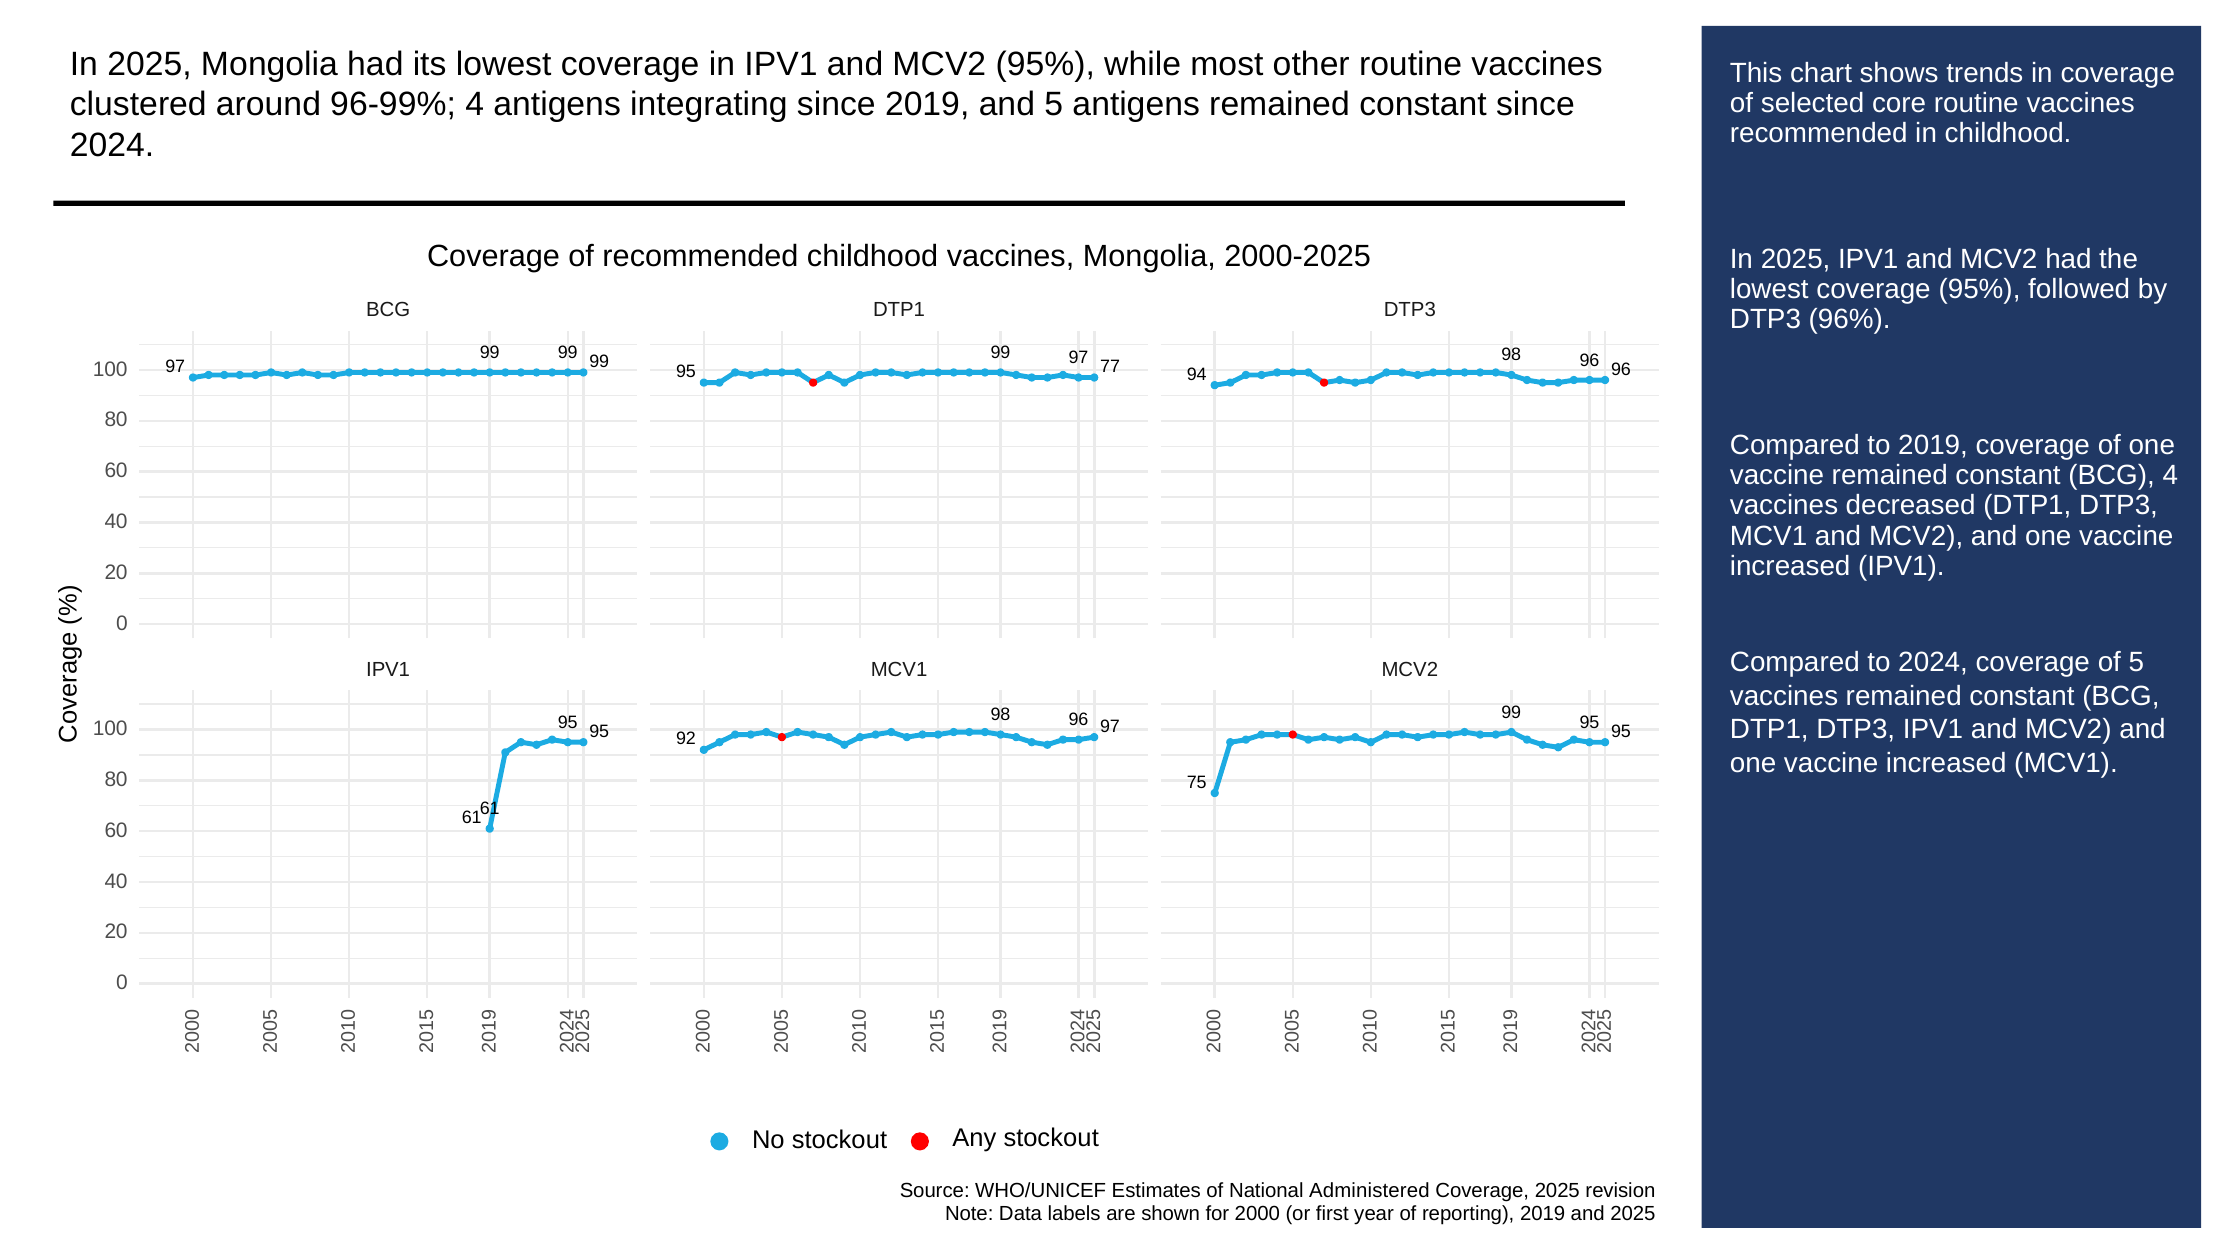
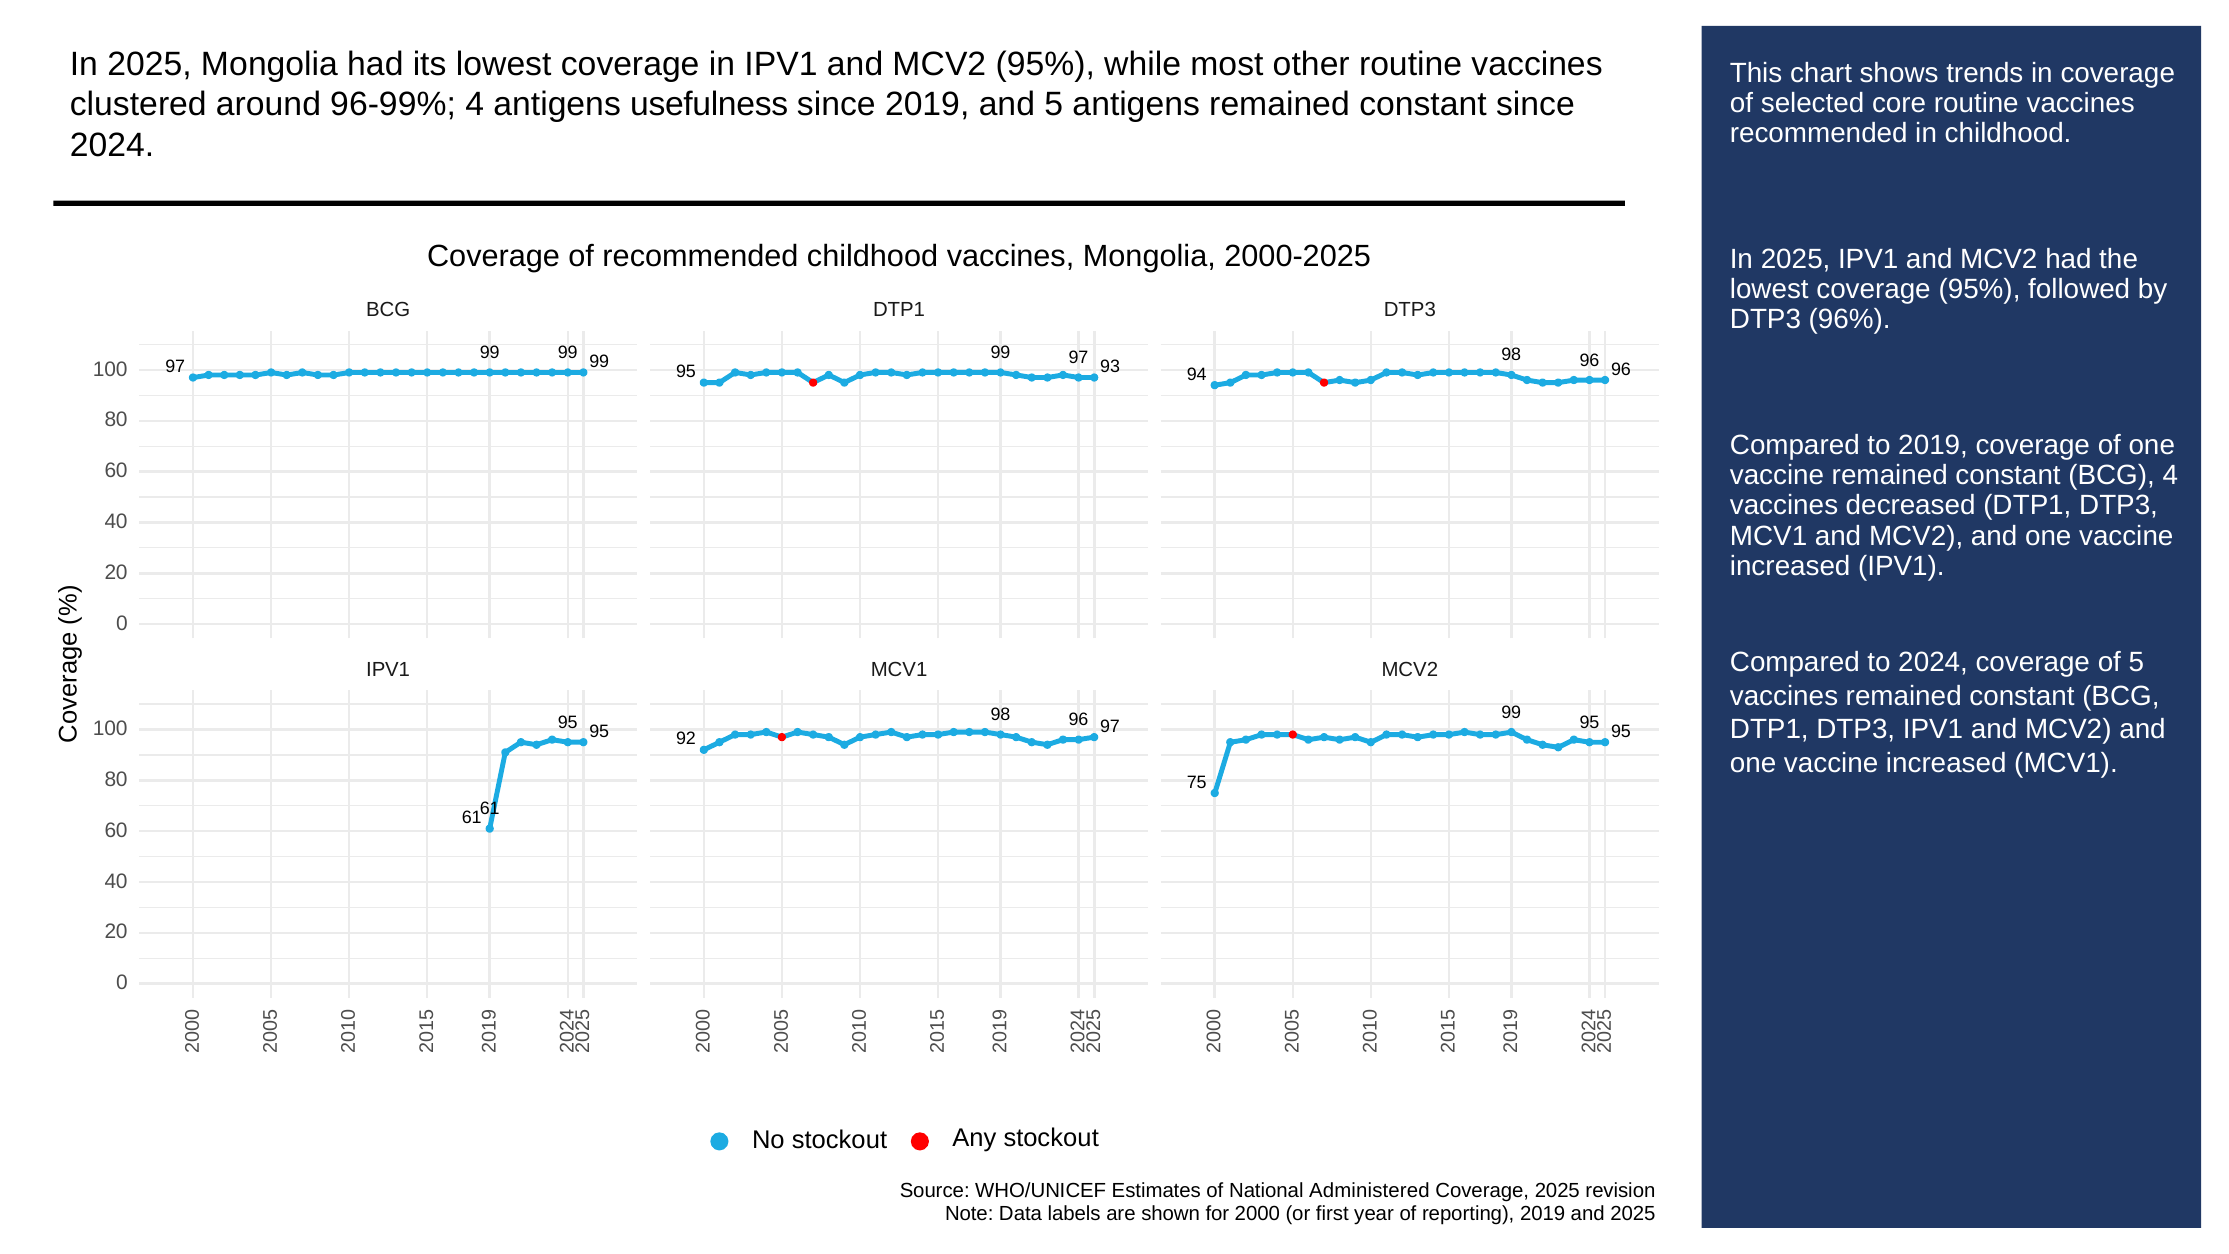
integrating: integrating -> usefulness (709, 105)
77: 77 -> 93 (1110, 367)
